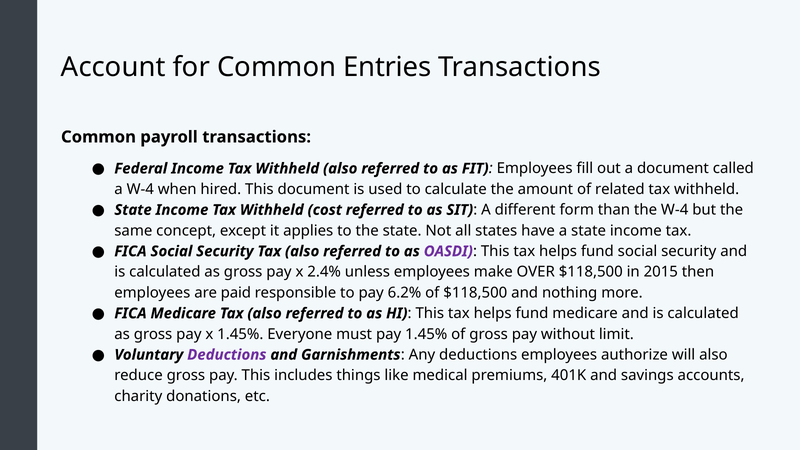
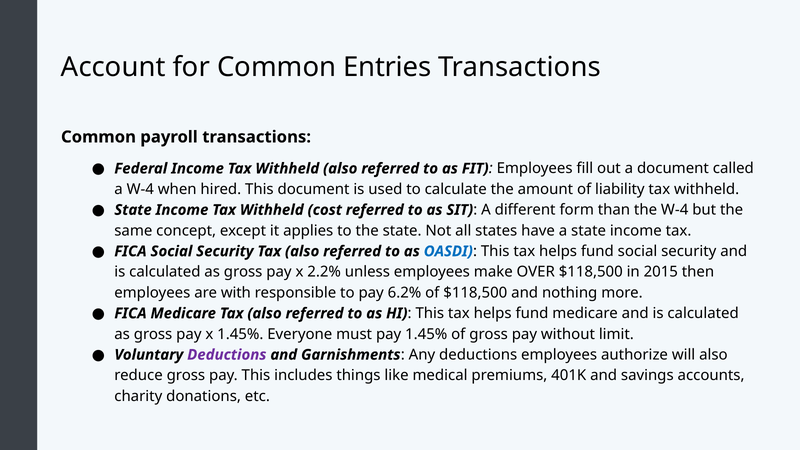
related: related -> liability (620, 189)
OASDI colour: purple -> blue (448, 251)
2.4%: 2.4% -> 2.2% (324, 272)
paid: paid -> with (236, 293)
